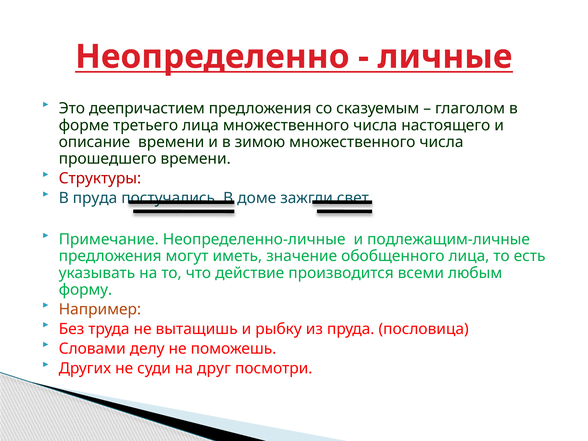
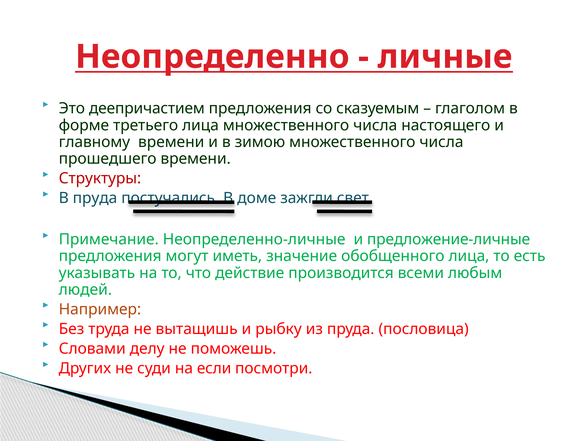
описание: описание -> главному (94, 142)
подлежащим-личные: подлежащим-личные -> предложение-личные (449, 239)
форму: форму -> людей (85, 290)
друг: друг -> если (214, 368)
